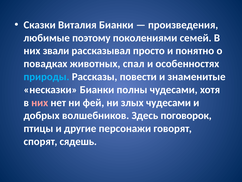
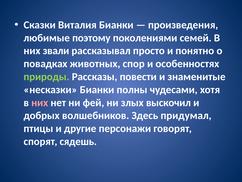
спал: спал -> спор (134, 64)
природы colour: light blue -> light green (47, 77)
злых чудесами: чудесами -> выскочил (168, 102)
поговорок: поговорок -> придумал (186, 115)
